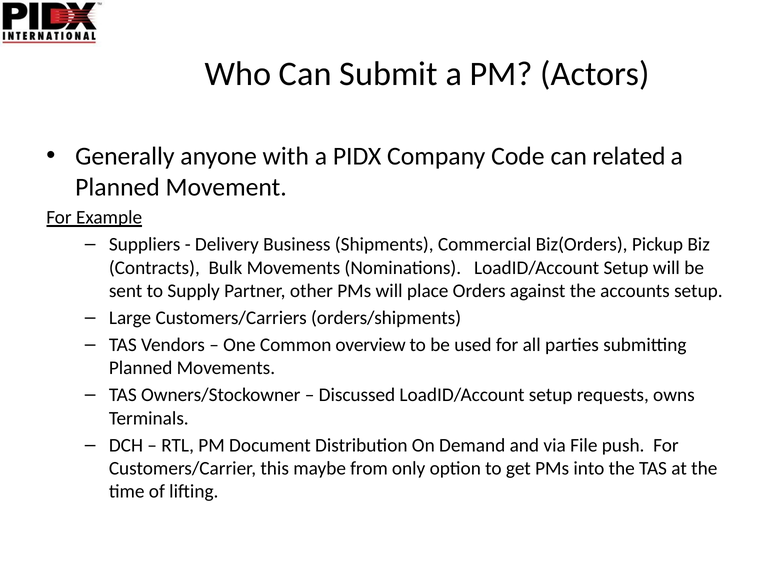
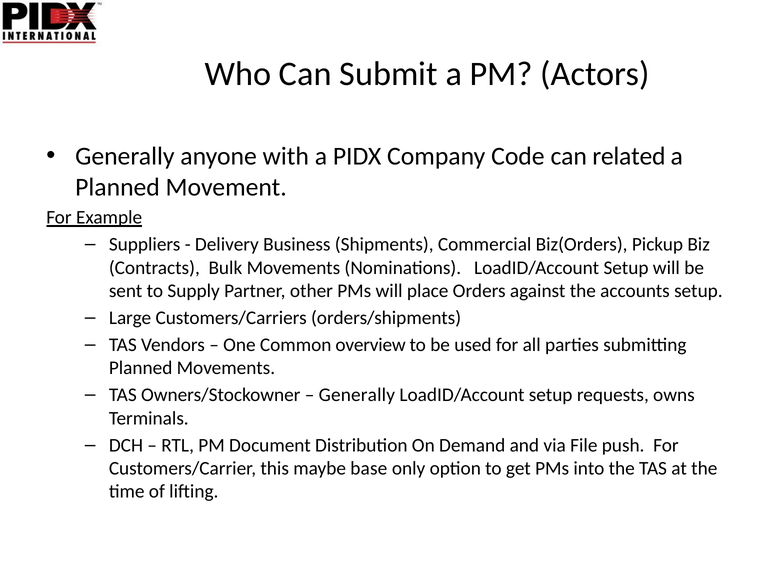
Discussed: Discussed -> Generally (357, 395)
from: from -> base (369, 468)
